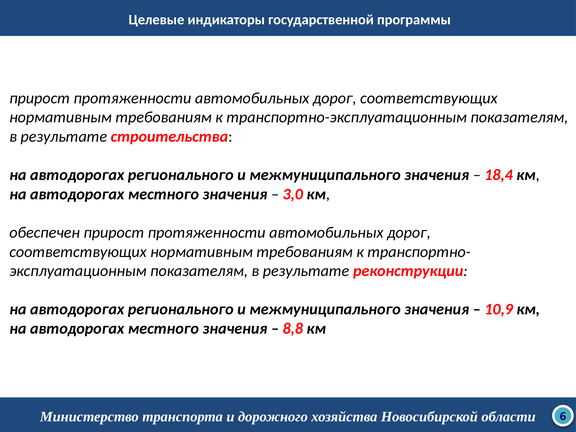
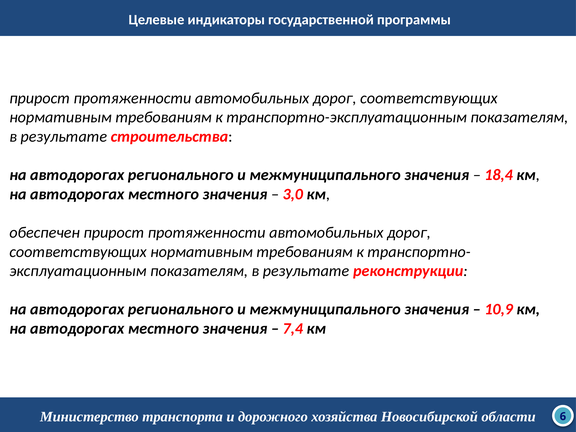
8,8: 8,8 -> 7,4 (293, 329)
